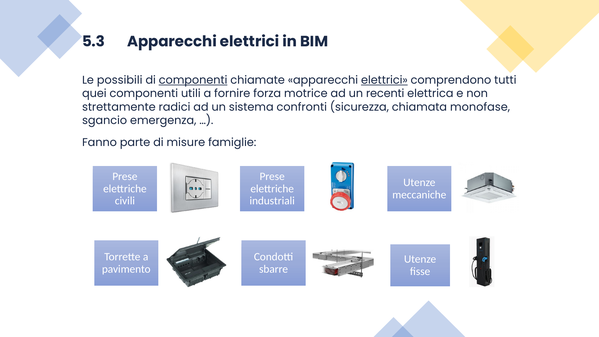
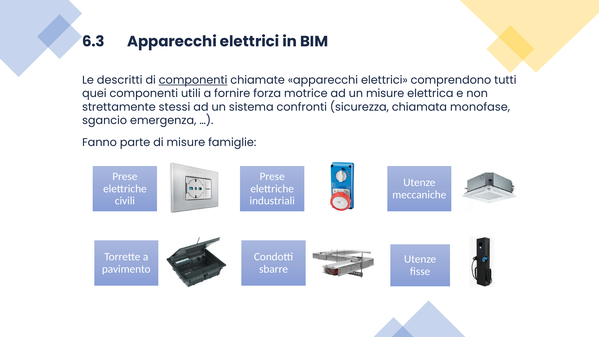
5.3: 5.3 -> 6.3 (93, 41)
possibili: possibili -> descritti (120, 80)
elettrici underline: present -> none (384, 80)
un recenti: recenti -> misure (385, 94)
radici: radici -> stessi (174, 107)
